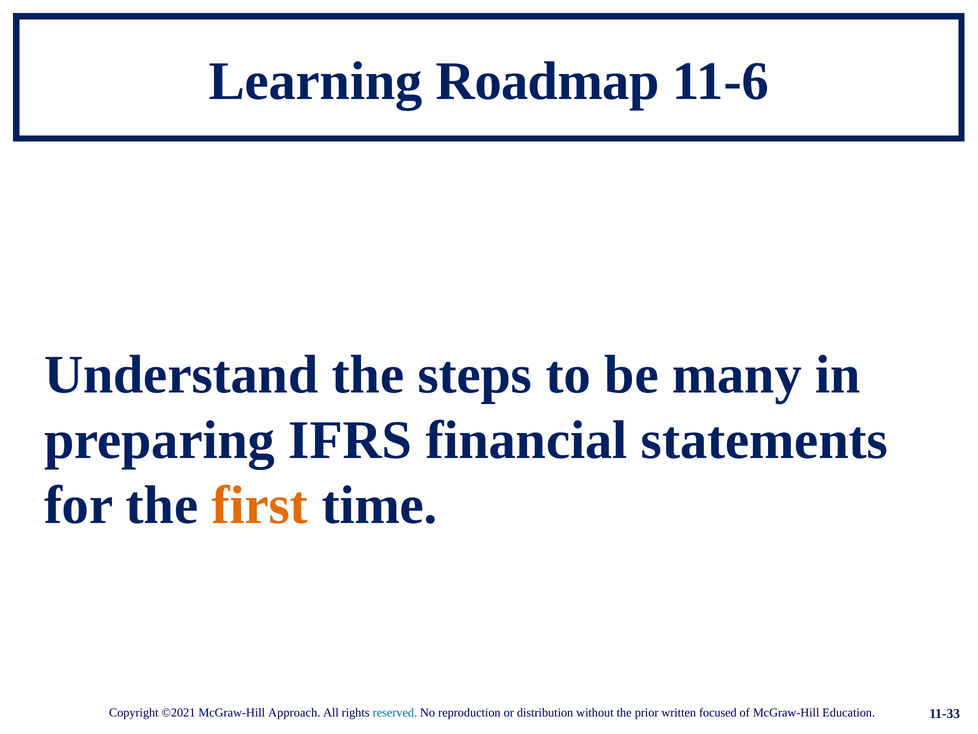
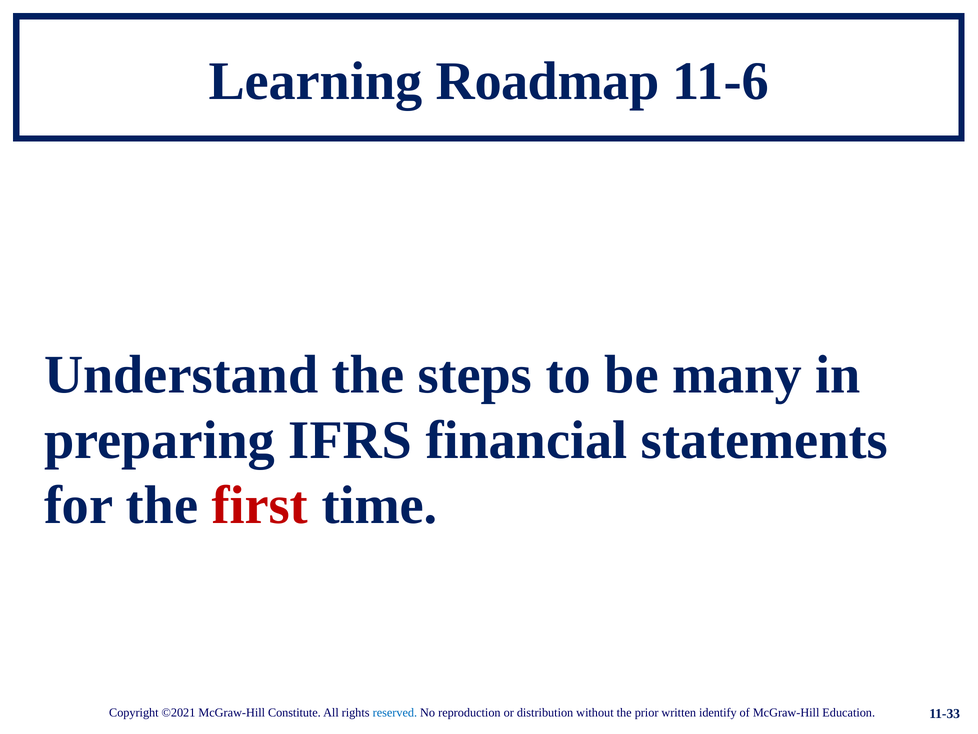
first colour: orange -> red (260, 505)
Approach: Approach -> Constitute (294, 712)
focused: focused -> identify (718, 712)
